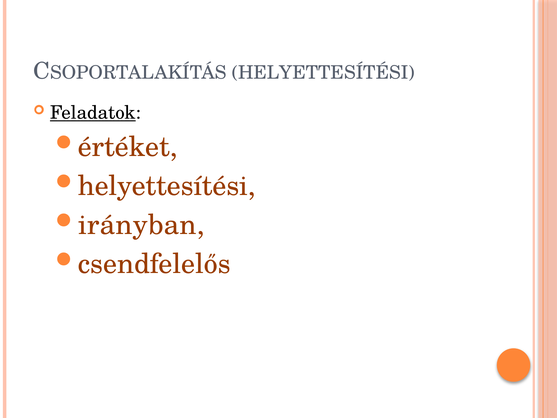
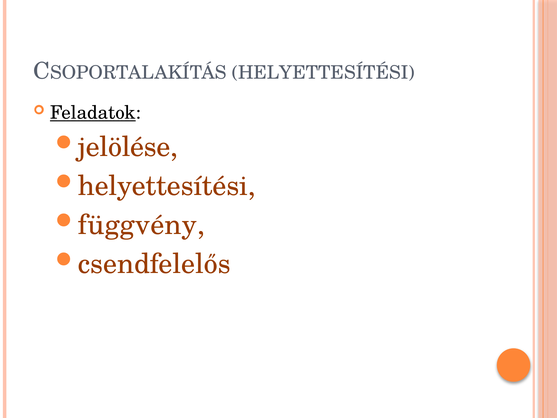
értéket: értéket -> jelölése (128, 147)
irányban: irányban -> függvény (141, 225)
